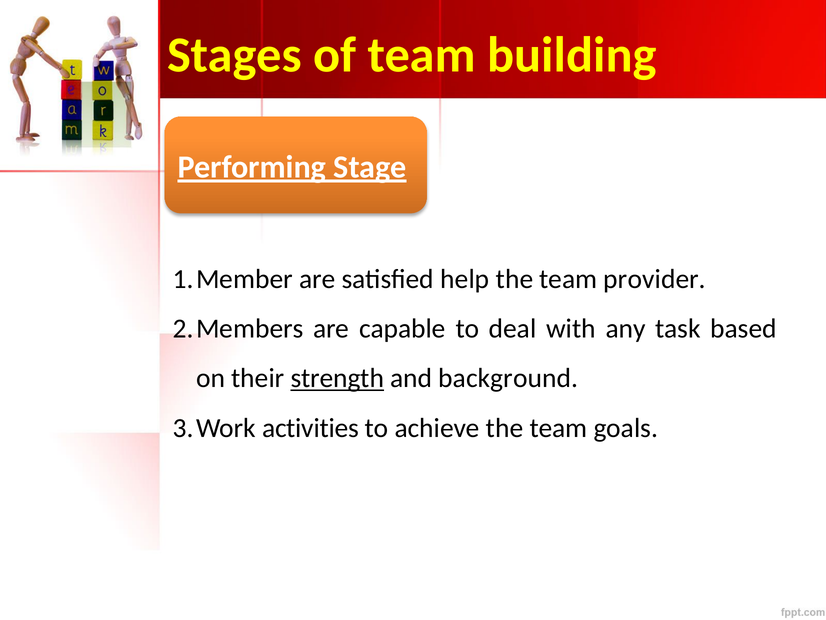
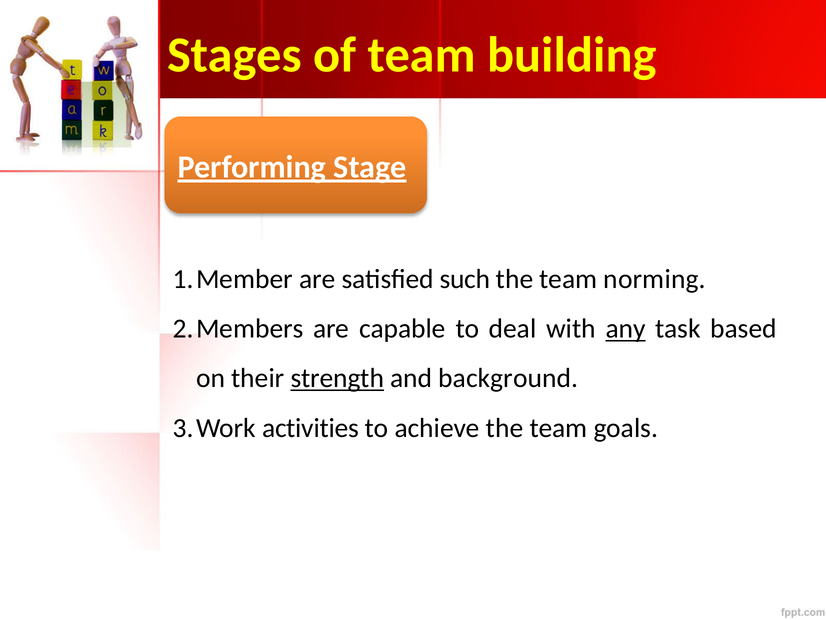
help: help -> such (465, 279)
provider: provider -> norming (655, 279)
any underline: none -> present (626, 328)
